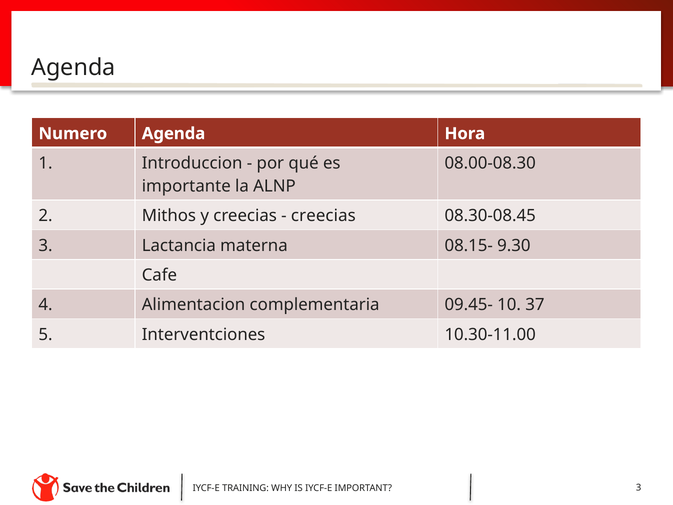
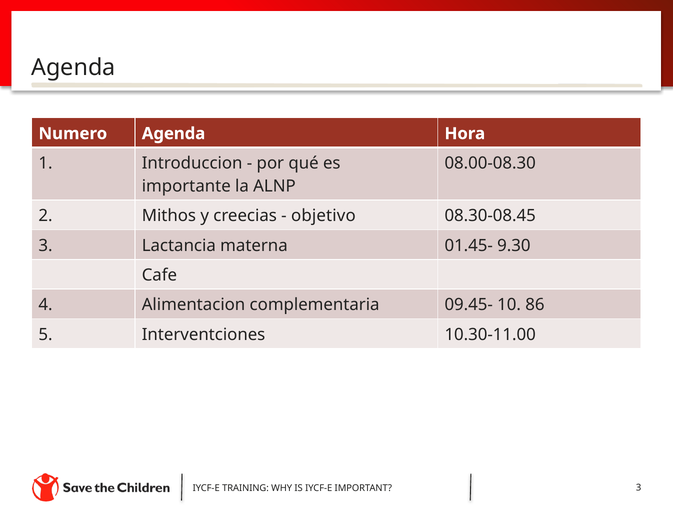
creecias: creecias -> objetivo (323, 216)
08.15-: 08.15- -> 01.45- (469, 245)
37: 37 -> 86 (535, 305)
